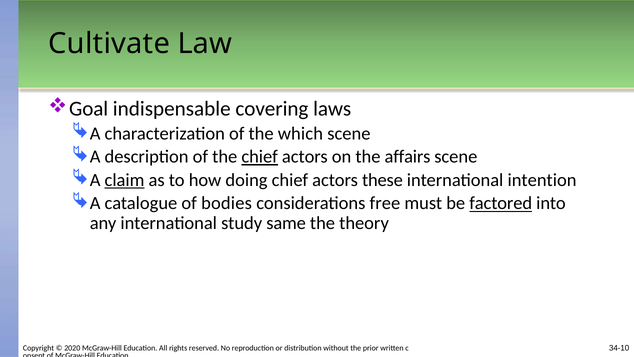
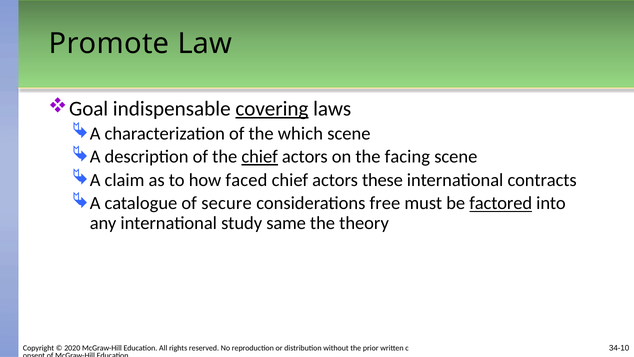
Cultivate: Cultivate -> Promote (109, 44)
covering underline: none -> present (272, 109)
affairs: affairs -> facing (407, 157)
claim underline: present -> none (125, 180)
doing: doing -> faced (246, 180)
intention: intention -> contracts (542, 180)
bodies: bodies -> secure (227, 203)
